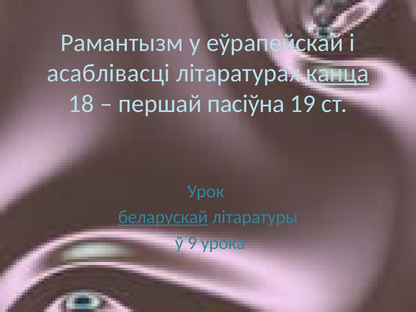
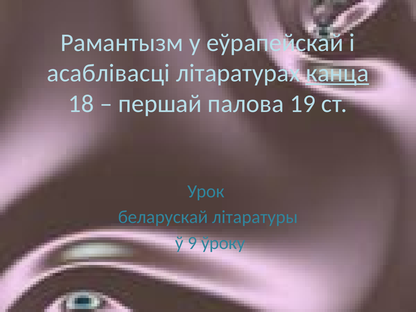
пасіўна: пасіўна -> палова (246, 104)
беларускай underline: present -> none (163, 217)
урока: урока -> ўроку (223, 243)
